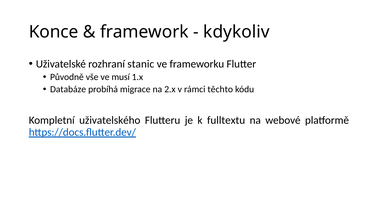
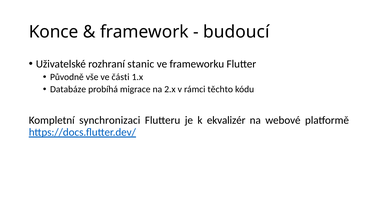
kdykoliv: kdykoliv -> budoucí (236, 32)
musí: musí -> části (121, 77)
uživatelského: uživatelského -> synchronizaci (110, 120)
fulltextu: fulltextu -> ekvalizér (226, 120)
